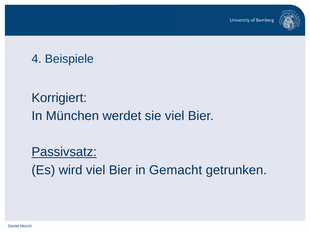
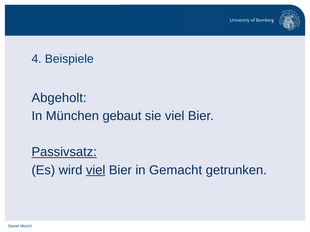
Korrigiert: Korrigiert -> Abgeholt (59, 98)
werdet: werdet -> gebaut (122, 116)
viel underline: none -> present (96, 170)
